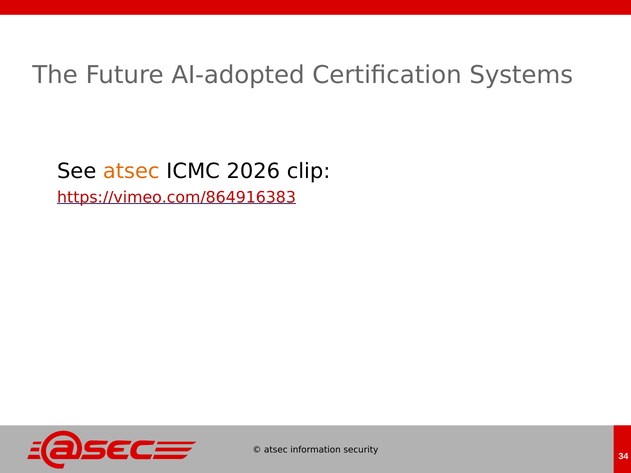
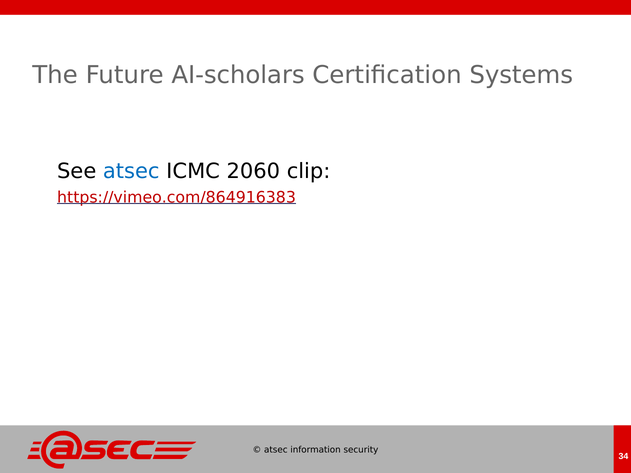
AI-adopted: AI-adopted -> AI-scholars (238, 75)
atsec colour: orange -> blue (131, 171)
2026: 2026 -> 2060 (253, 171)
